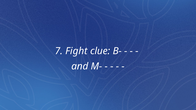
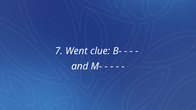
Fight: Fight -> Went (76, 51)
